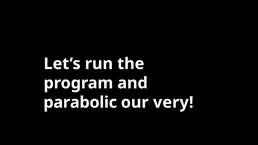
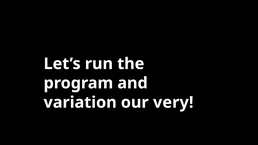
parabolic: parabolic -> variation (80, 102)
